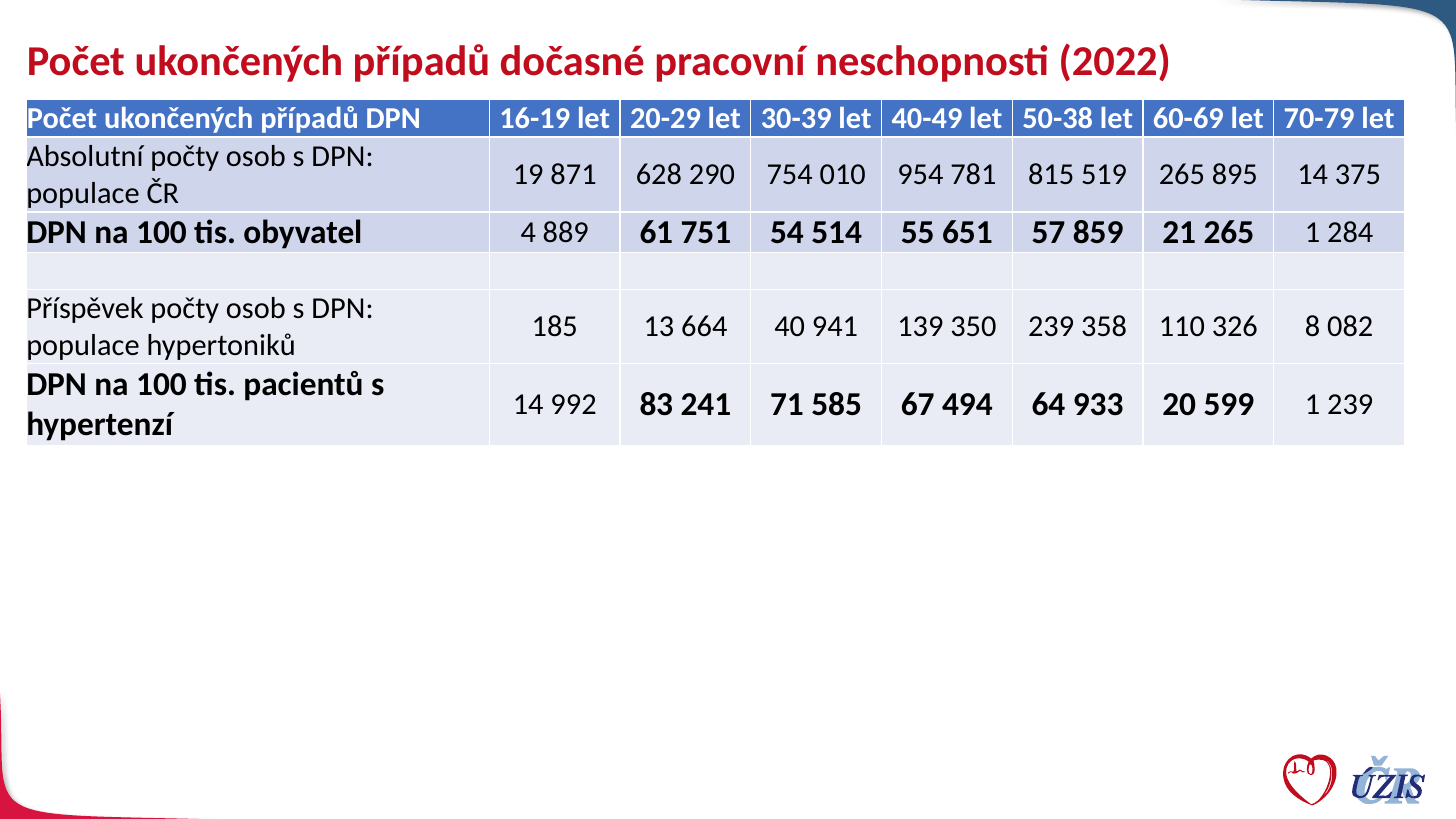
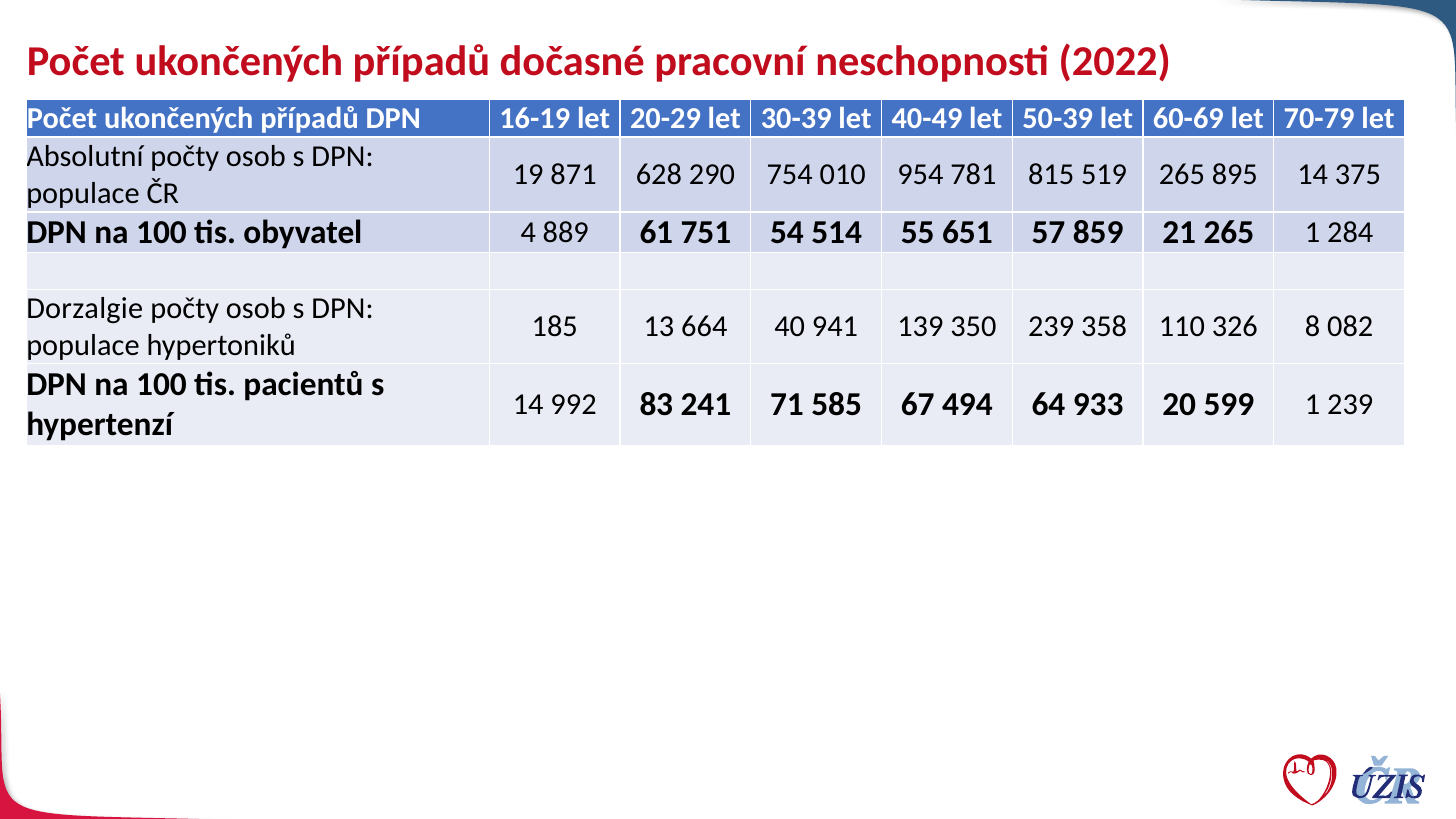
50-38: 50-38 -> 50-39 (1058, 119)
Příspěvek: Příspěvek -> Dorzalgie (85, 308)
